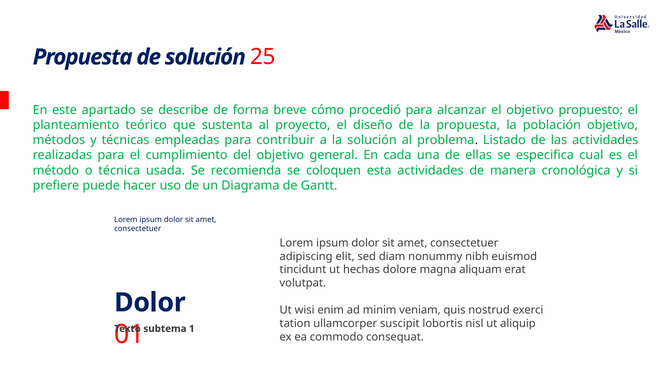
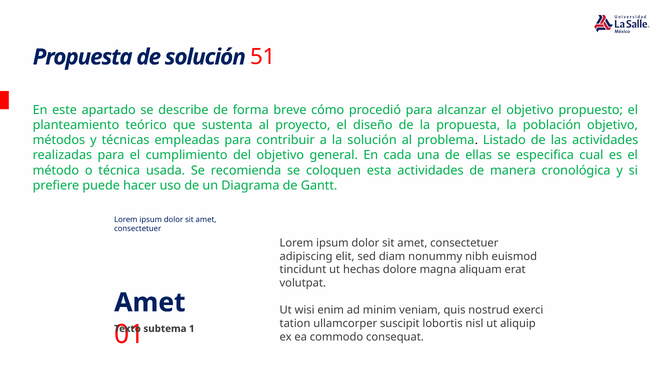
25: 25 -> 51 (263, 57)
Dolor: Dolor -> Amet (150, 303)
